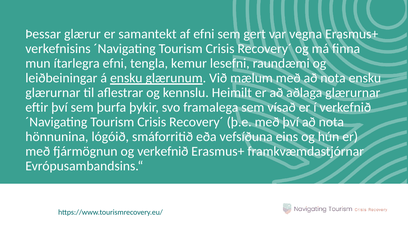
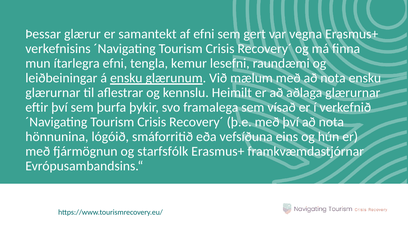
og verkefnið: verkefnið -> starfsfólk (163, 152)
